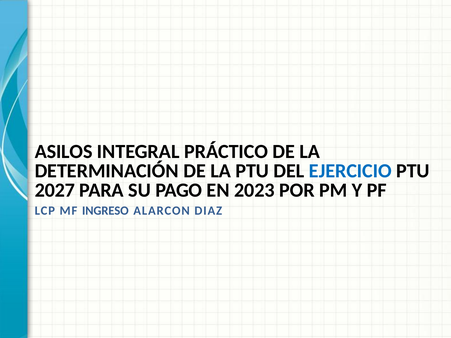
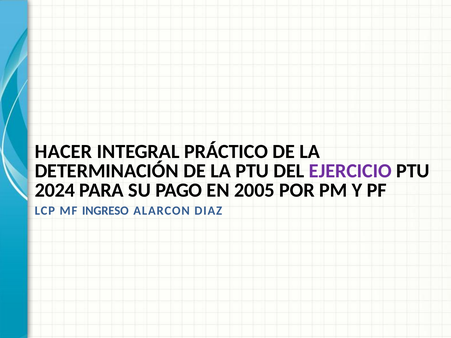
ASILOS: ASILOS -> HACER (63, 152)
EJERCICIO colour: blue -> purple (350, 171)
2027: 2027 -> 2024 (55, 190)
2023: 2023 -> 2005 (254, 190)
